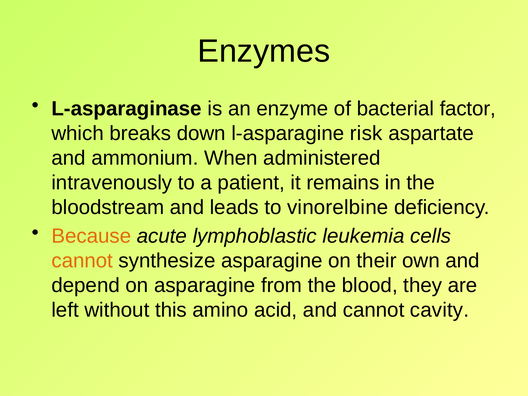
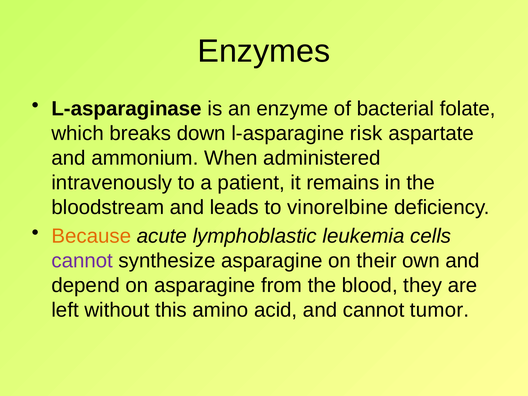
factor: factor -> folate (468, 109)
cannot colour: orange -> purple (82, 261)
cavity: cavity -> tumor (440, 310)
